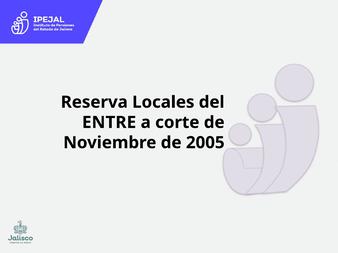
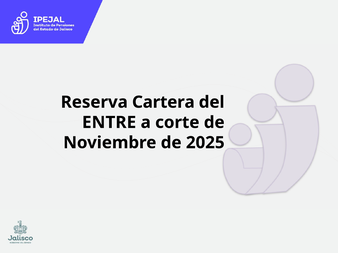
Locales: Locales -> Cartera (163, 102)
2005: 2005 -> 2025 (205, 143)
